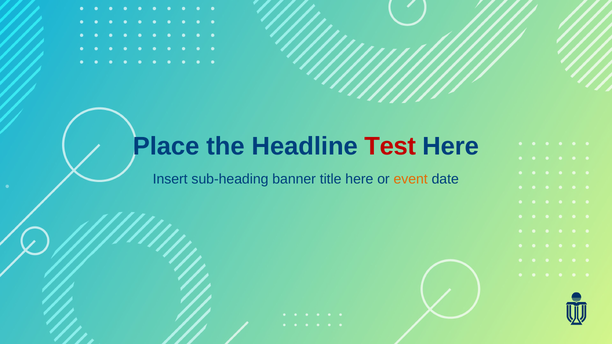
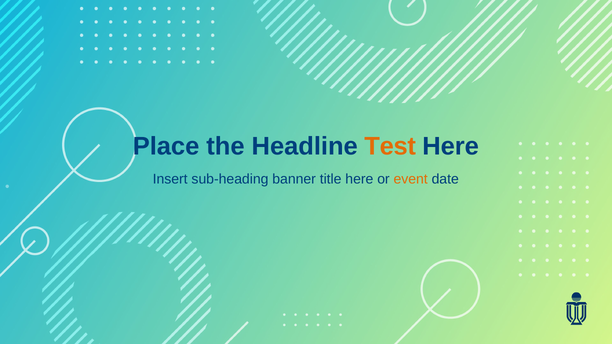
Test colour: red -> orange (390, 146)
